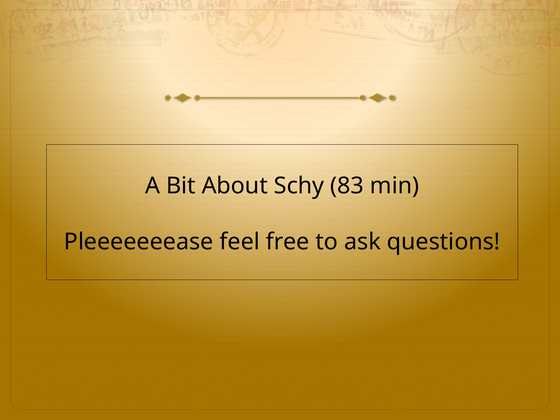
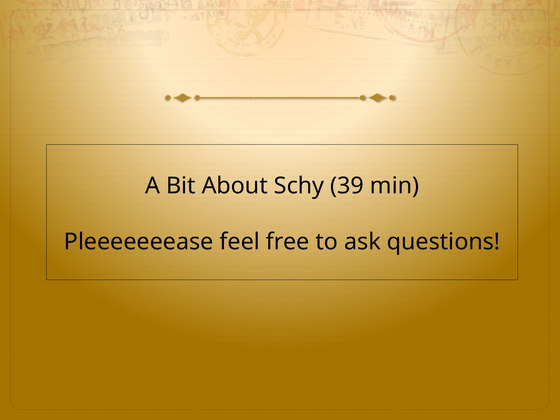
83: 83 -> 39 (347, 186)
